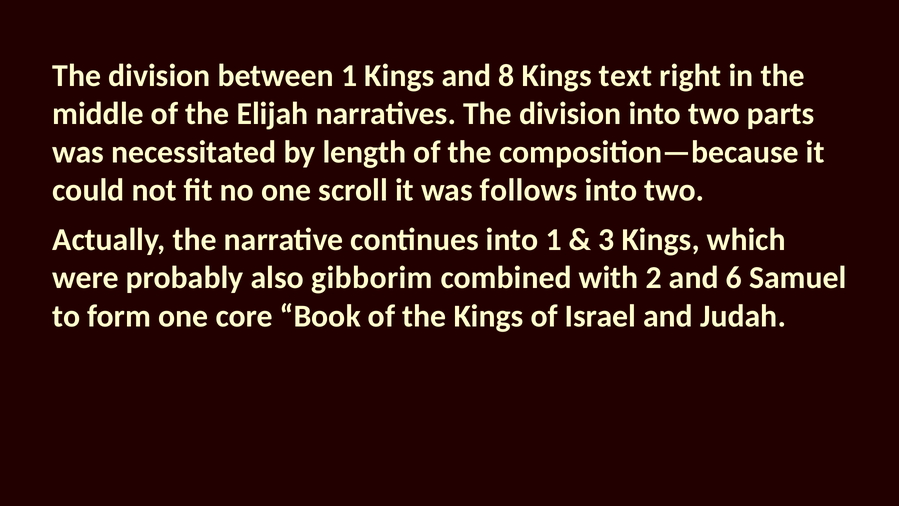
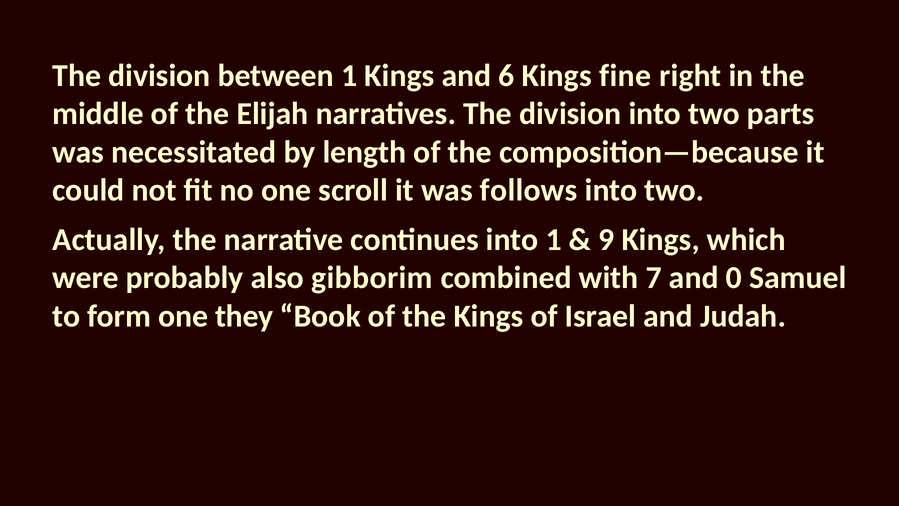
8: 8 -> 6 (507, 76)
text: text -> fine (625, 76)
3: 3 -> 9 (606, 239)
2: 2 -> 7 (654, 278)
6: 6 -> 0 (734, 278)
core: core -> they (244, 316)
